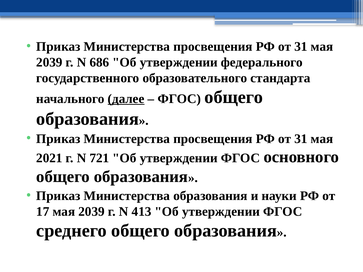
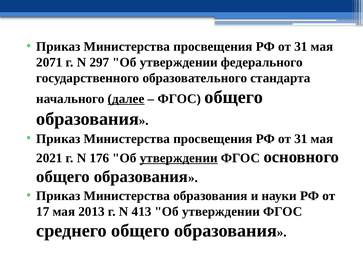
2039: 2039 -> 2071 (49, 62)
686: 686 -> 297 (99, 62)
721: 721 -> 176 (99, 158)
утверждении underline: none -> present (179, 158)
17 мая 2039: 2039 -> 2013 (92, 212)
